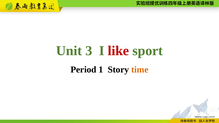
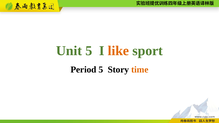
Unit 3: 3 -> 5 (89, 51)
like colour: red -> orange (118, 51)
Period 1: 1 -> 5 (101, 70)
